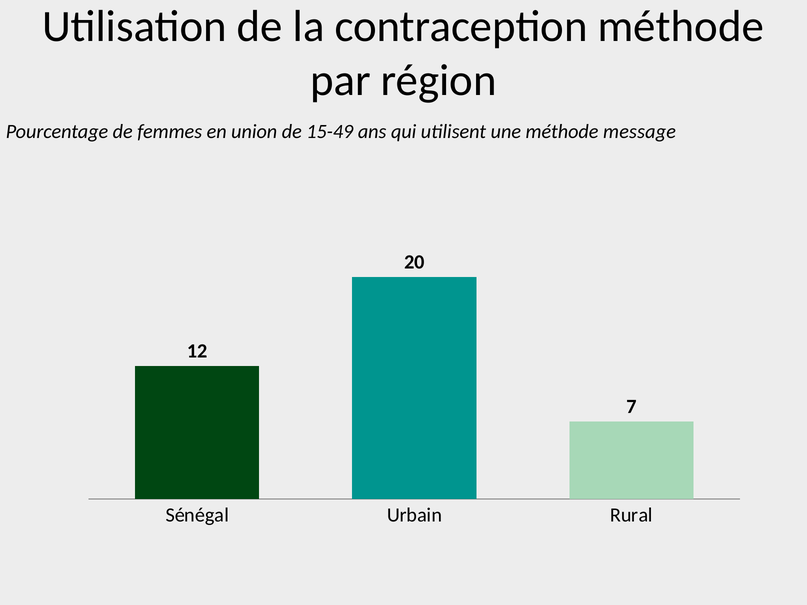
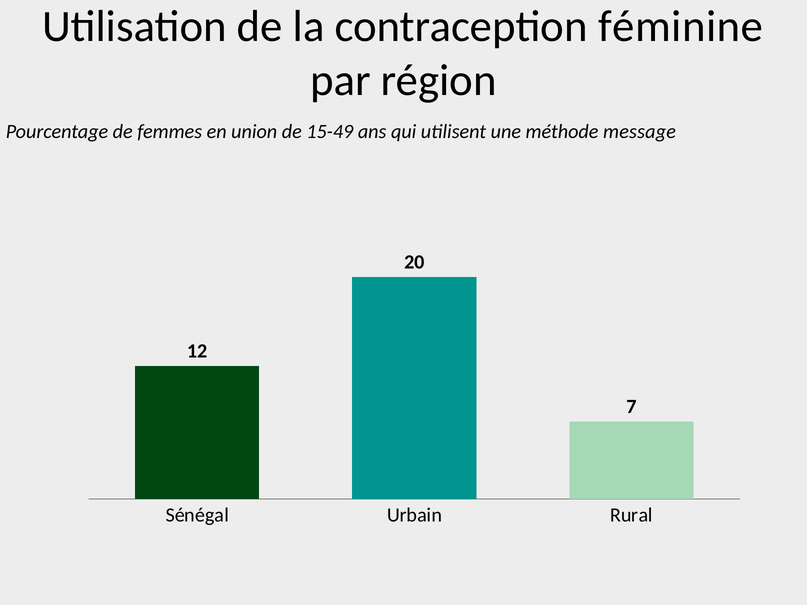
contraception méthode: méthode -> féminine (681, 27)
